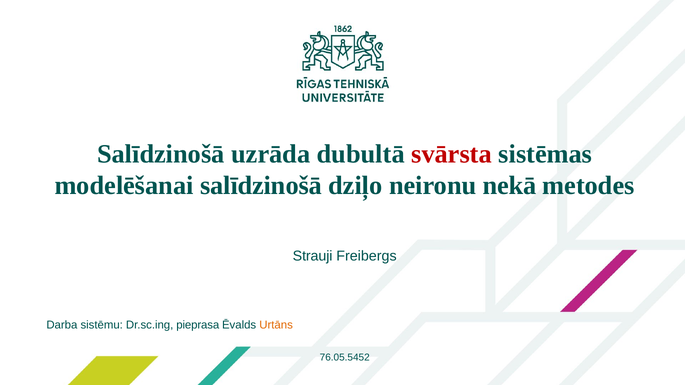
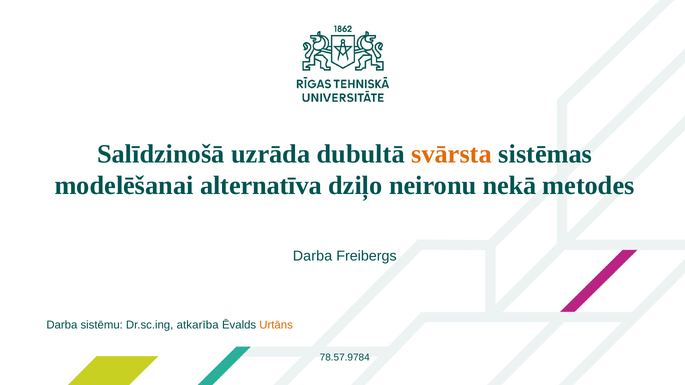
svārsta colour: red -> orange (452, 154)
modelēšanai salīdzinošā: salīdzinošā -> alternatīva (261, 186)
Strauji: Strauji -> Darba (312, 256)
pieprasa: pieprasa -> atkarība (198, 325)
76.05.5452: 76.05.5452 -> 78.57.9784 (345, 358)
